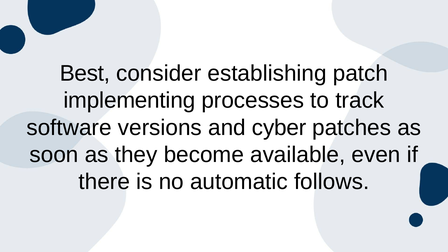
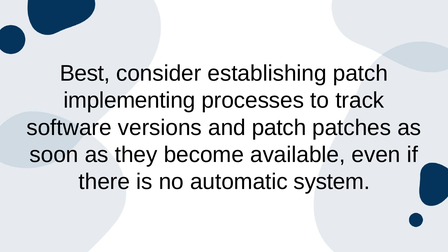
and cyber: cyber -> patch (279, 128)
follows: follows -> system (332, 182)
